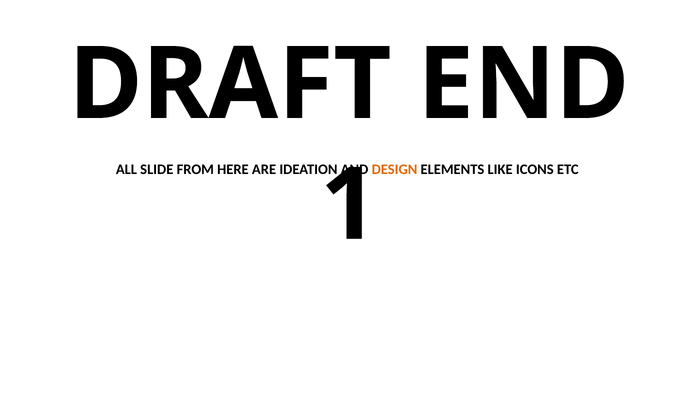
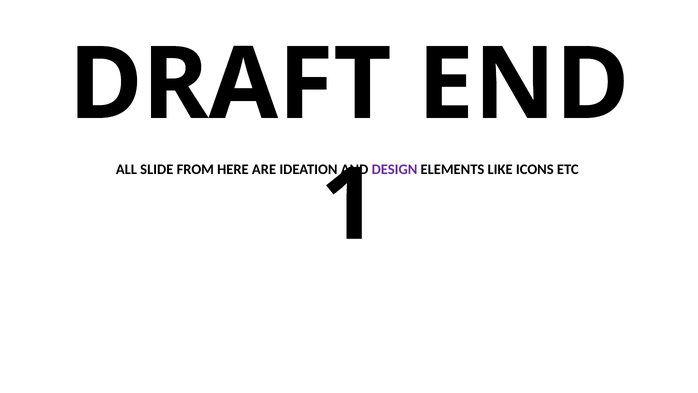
DESIGN colour: orange -> purple (395, 169)
